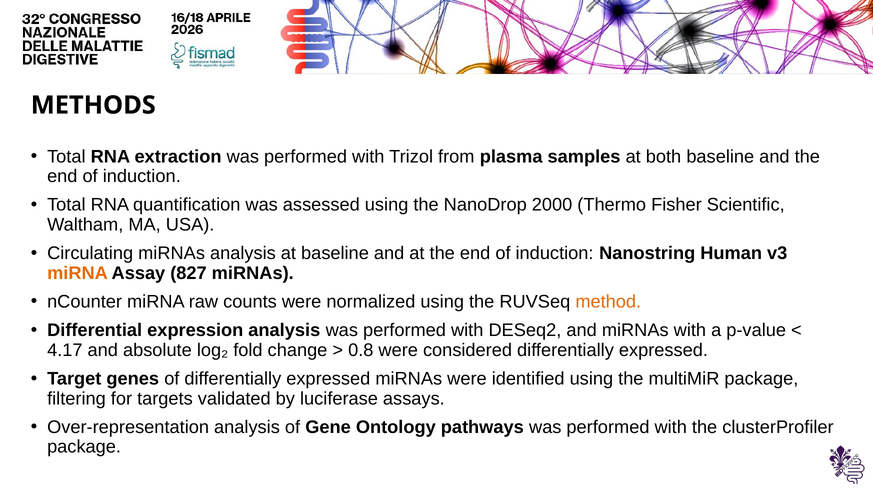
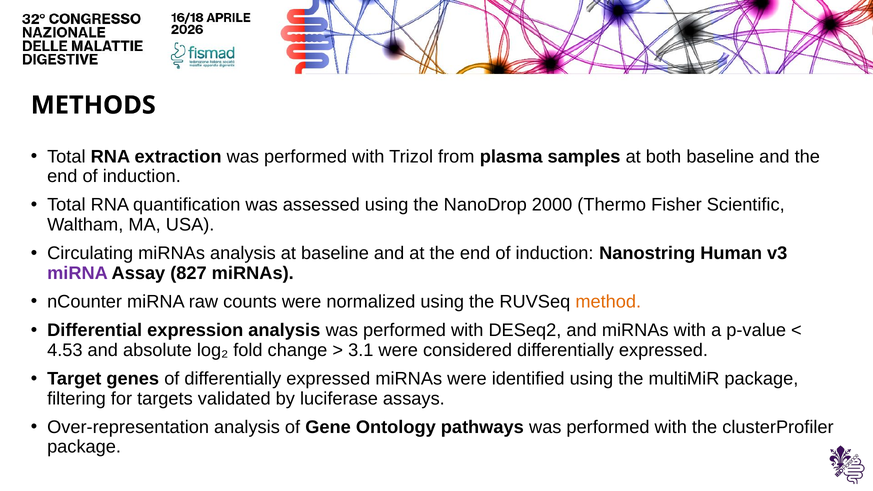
miRNA colour: orange -> purple (78, 273)
4.17: 4.17 -> 4.53 (65, 350)
0.8: 0.8 -> 3.1 (361, 350)
